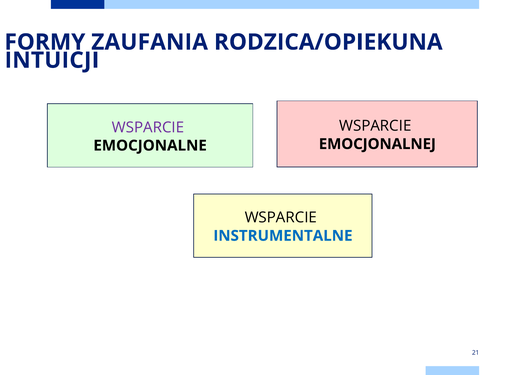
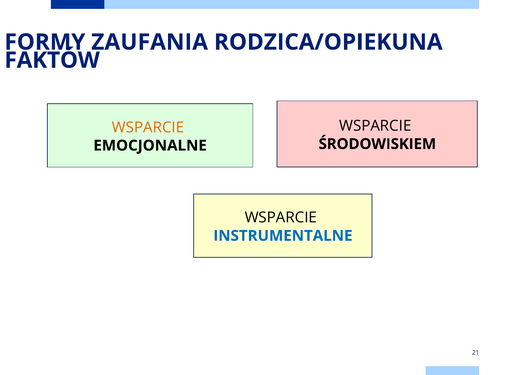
INTUICJI: INTUICJI -> FAKTÓW (52, 60)
WSPARCIE colour: purple -> orange (148, 127)
EMOCJONALNEJ: EMOCJONALNEJ -> ŚRODOWISKIEM (377, 144)
